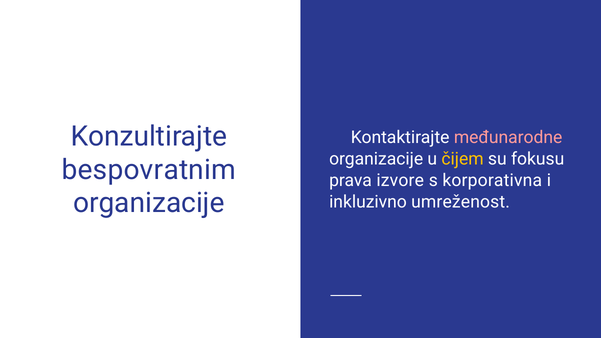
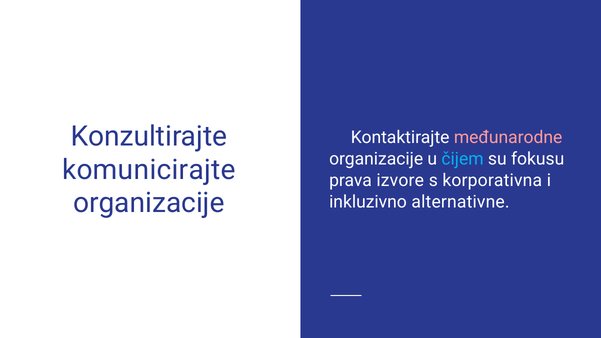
čijem colour: yellow -> light blue (463, 159)
bespovratnim: bespovratnim -> komunicirajte (149, 170)
umreženost: umreženost -> alternativne (461, 202)
